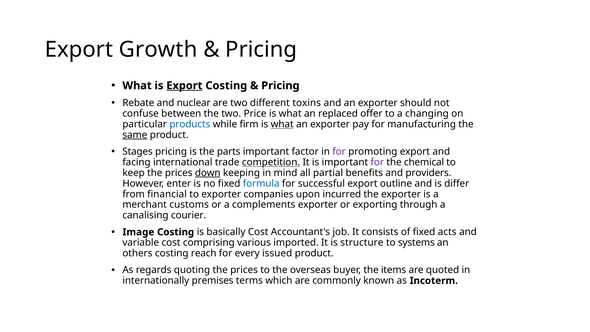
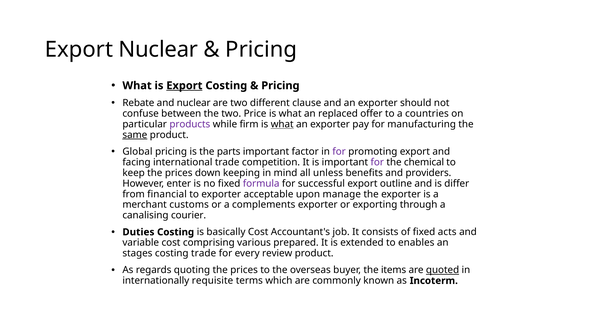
Export Growth: Growth -> Nuclear (158, 50)
toxins: toxins -> clause (307, 103)
changing: changing -> countries (427, 114)
products colour: blue -> purple (190, 124)
Stages: Stages -> Global (137, 152)
competition underline: present -> none (271, 162)
down underline: present -> none (208, 173)
partial: partial -> unless (328, 173)
formula colour: blue -> purple (261, 183)
companies: companies -> acceptable (269, 194)
incurred: incurred -> manage (342, 194)
Image: Image -> Duties (138, 232)
imported: imported -> prepared (296, 243)
structure: structure -> extended (362, 243)
systems: systems -> enables (416, 243)
others: others -> stages (137, 253)
costing reach: reach -> trade (204, 253)
issued: issued -> review (277, 253)
quoted underline: none -> present (443, 270)
premises: premises -> requisite (213, 281)
